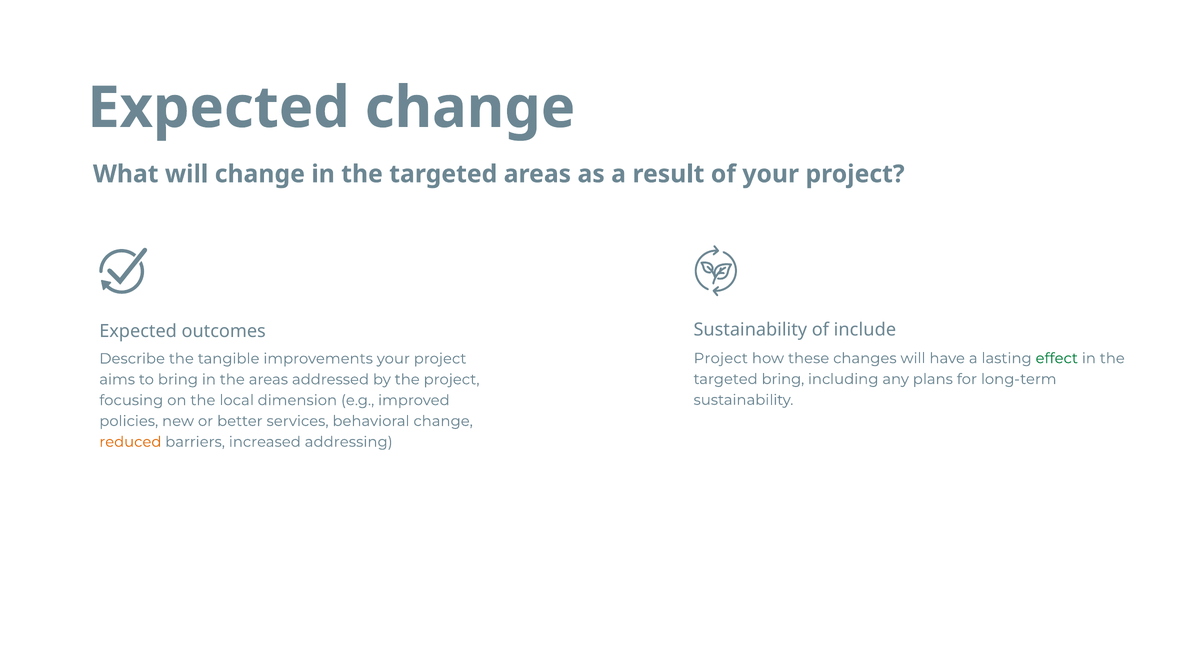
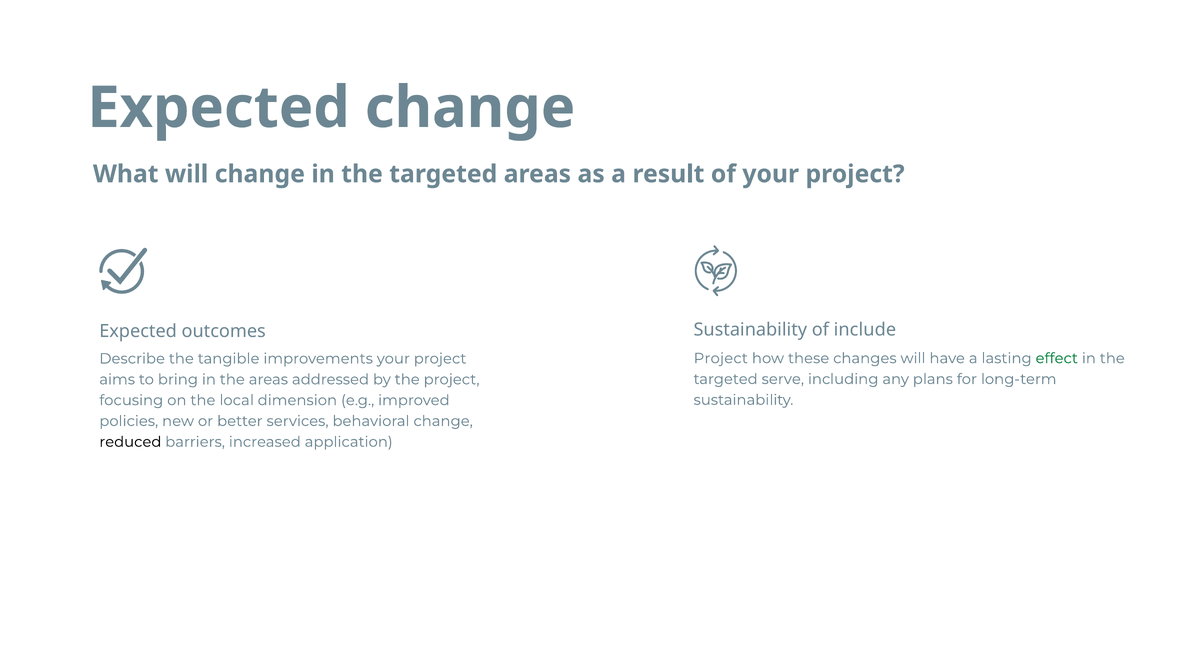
targeted bring: bring -> serve (783, 379)
reduced colour: orange -> black (130, 442)
addressing: addressing -> application (349, 442)
